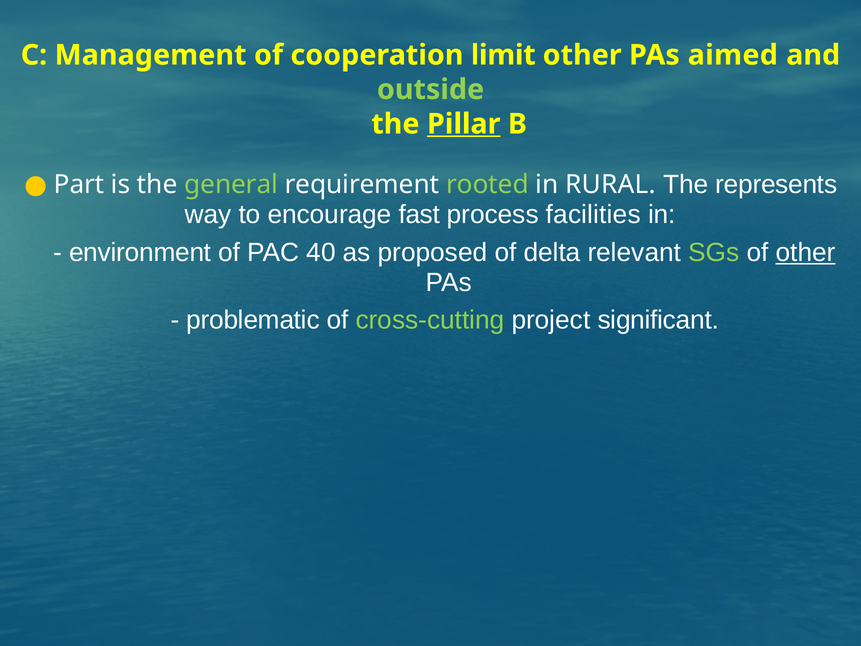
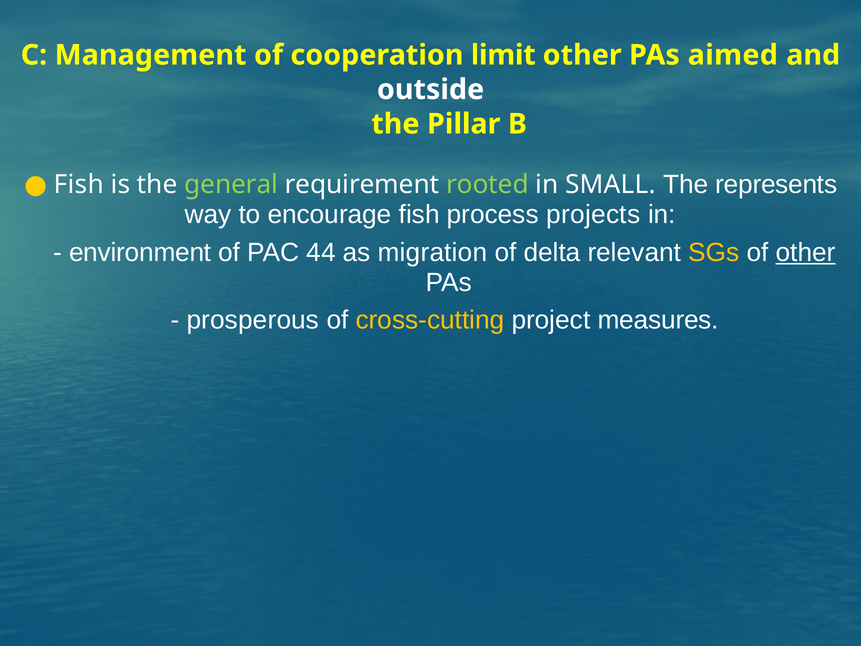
outside colour: light green -> white (431, 90)
Pillar underline: present -> none (464, 124)
Part: Part -> Fish (79, 184)
RURAL: RURAL -> SMALL (610, 184)
encourage fast: fast -> fish (419, 214)
facilities: facilities -> projects (593, 214)
40: 40 -> 44 (321, 252)
proposed: proposed -> migration (433, 252)
SGs colour: light green -> yellow (714, 252)
problematic: problematic -> prosperous (253, 320)
cross-cutting colour: light green -> yellow (430, 320)
significant: significant -> measures (658, 320)
